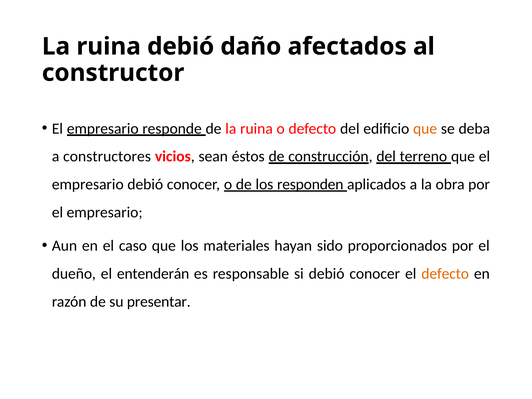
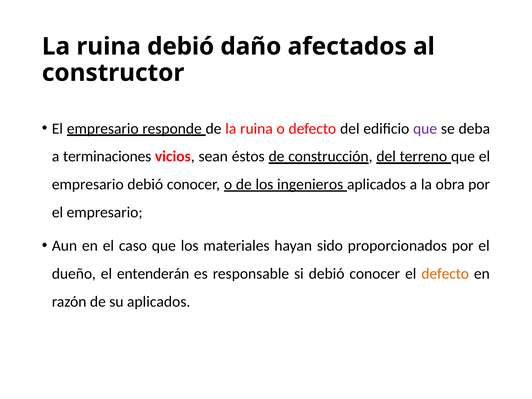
que colour: orange -> purple (425, 129)
constructores: constructores -> terminaciones (107, 156)
responden: responden -> ingenieros (310, 184)
su presentar: presentar -> aplicados (159, 302)
